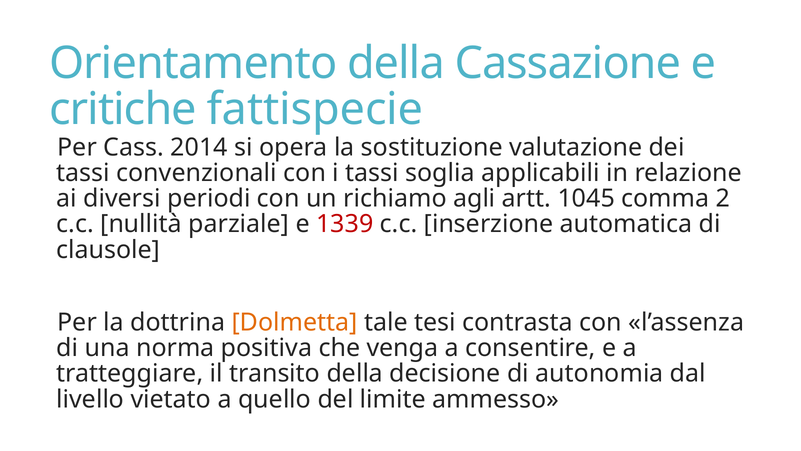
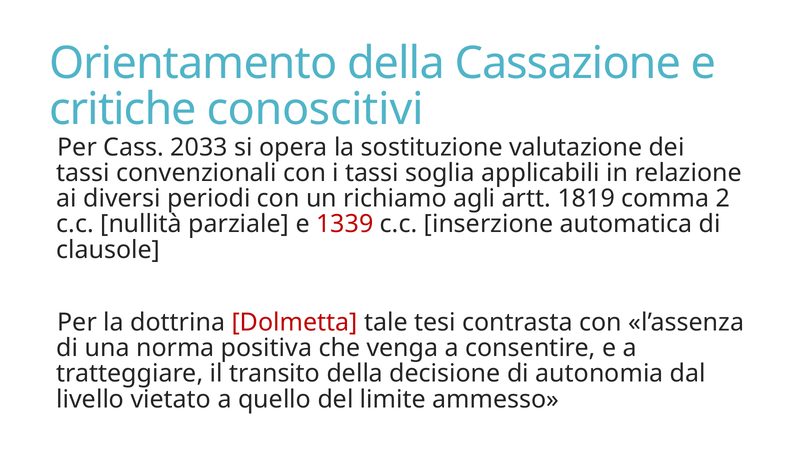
fattispecie: fattispecie -> conoscitivi (315, 109)
2014: 2014 -> 2033 (199, 147)
1045: 1045 -> 1819 (586, 198)
Dolmetta colour: orange -> red (295, 322)
